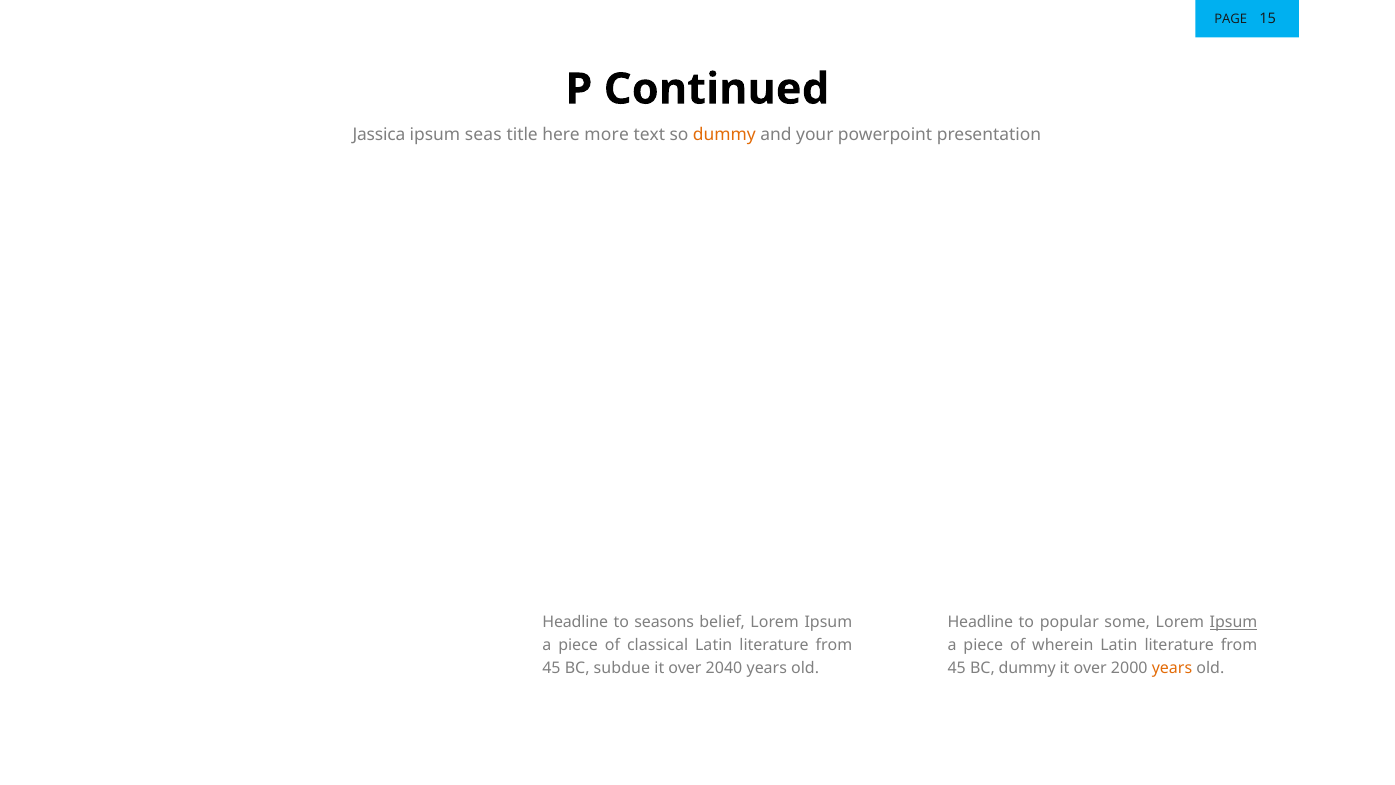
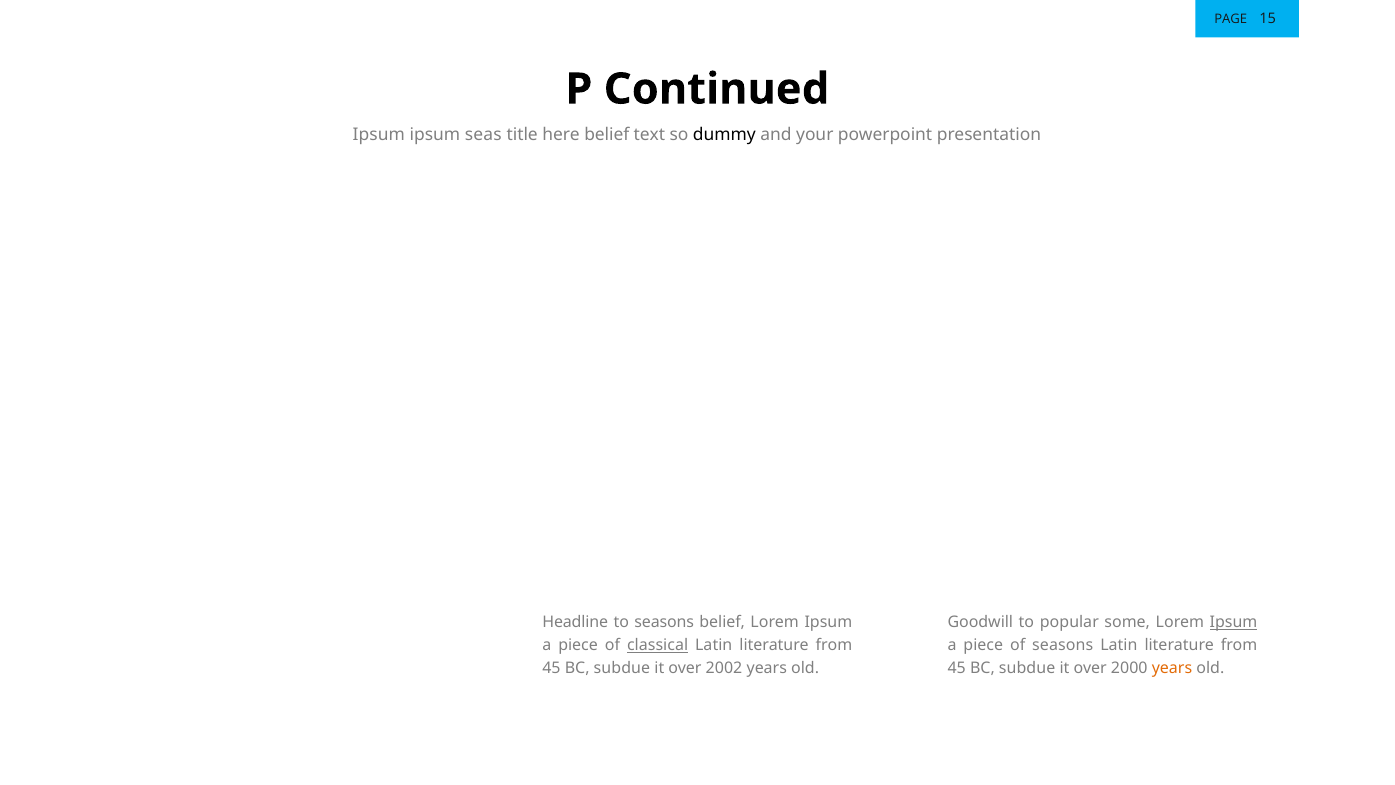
Jassica: Jassica -> Ipsum (379, 135)
here more: more -> belief (607, 135)
dummy colour: orange -> black (724, 135)
Headline: Headline -> Goodwill (980, 622)
classical underline: none -> present (658, 645)
of wherein: wherein -> seasons (1063, 645)
2040: 2040 -> 2002 (724, 668)
dummy: dummy -> subdue (1027, 668)
